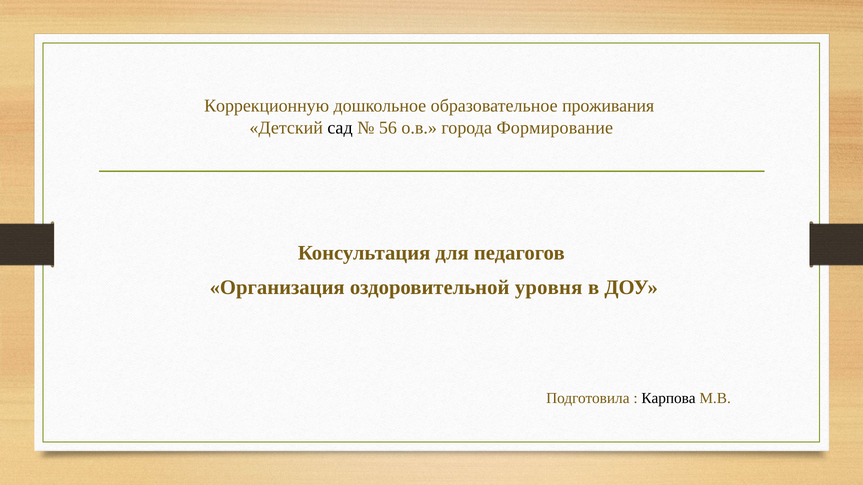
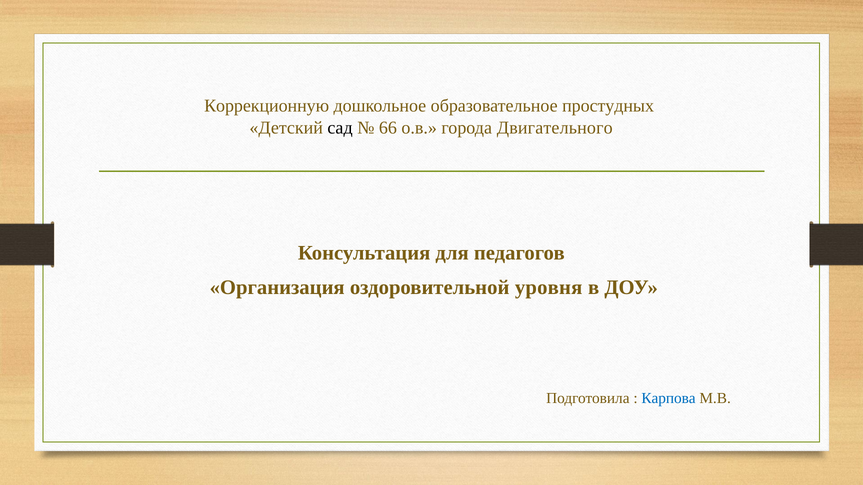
проживания: проживания -> простудных (608, 106)
56: 56 -> 66 (388, 128)
Формирование: Формирование -> Двигательного (555, 128)
Карпова colour: black -> blue (669, 398)
